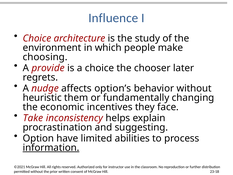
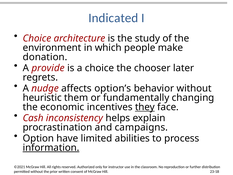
Influence: Influence -> Indicated (113, 18)
choosing: choosing -> donation (45, 57)
they underline: none -> present (145, 107)
Take: Take -> Cash (33, 118)
suggesting: suggesting -> campaigns (141, 127)
